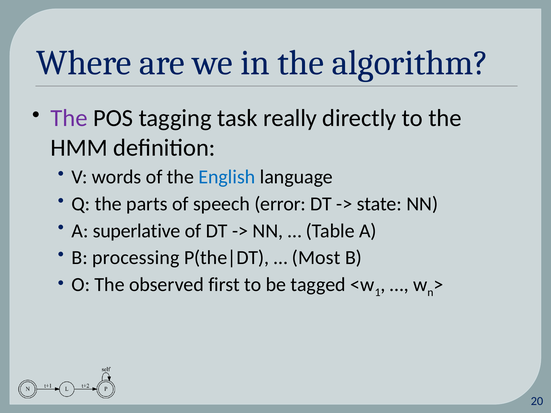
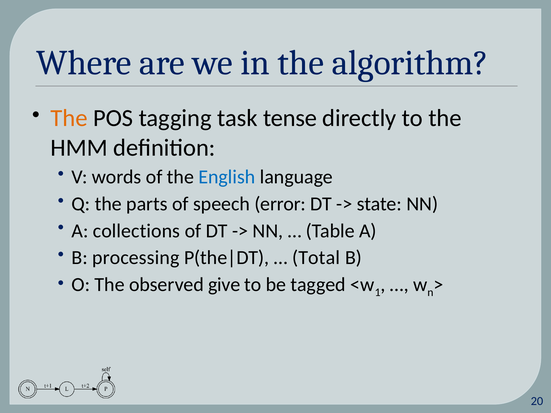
The colour: purple -> orange (69, 118)
really: really -> tense (290, 118)
superlative: superlative -> collections (136, 231)
Most: Most -> Total (316, 258)
first: first -> give (224, 285)
